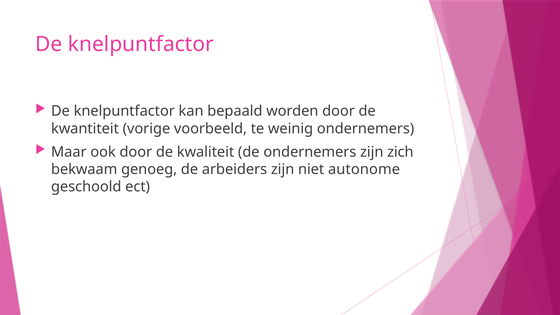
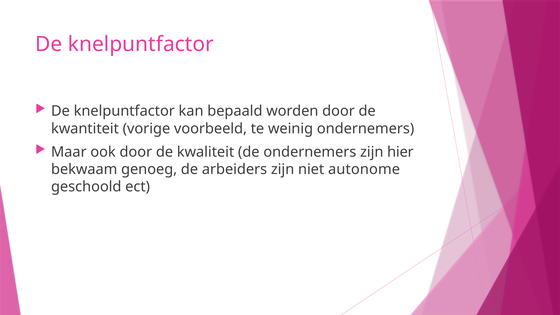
zich: zich -> hier (400, 152)
